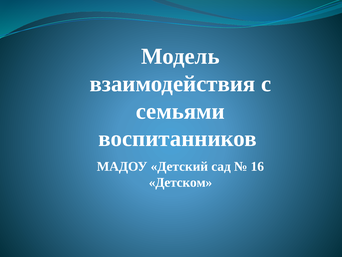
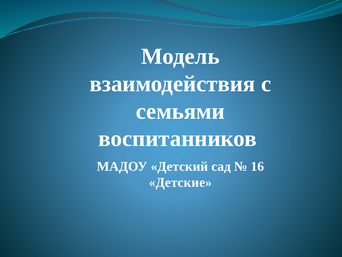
Детском: Детском -> Детские (180, 182)
